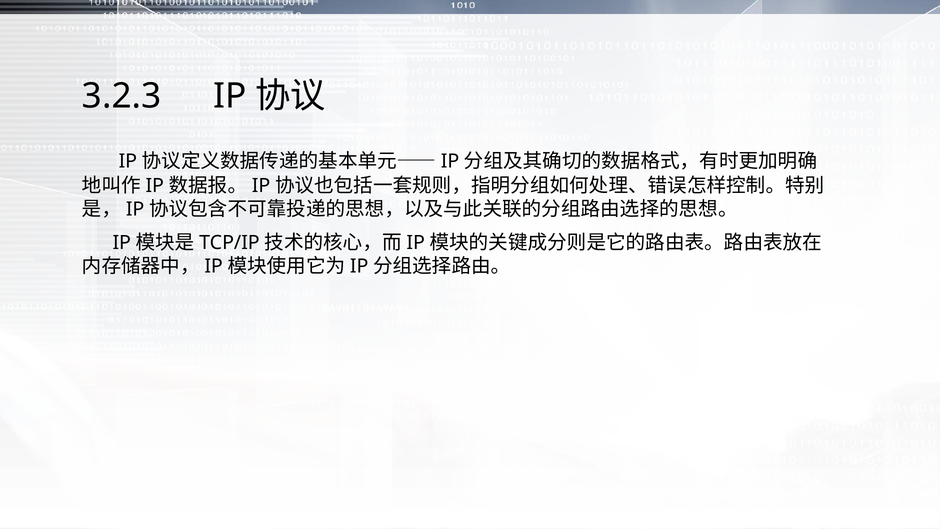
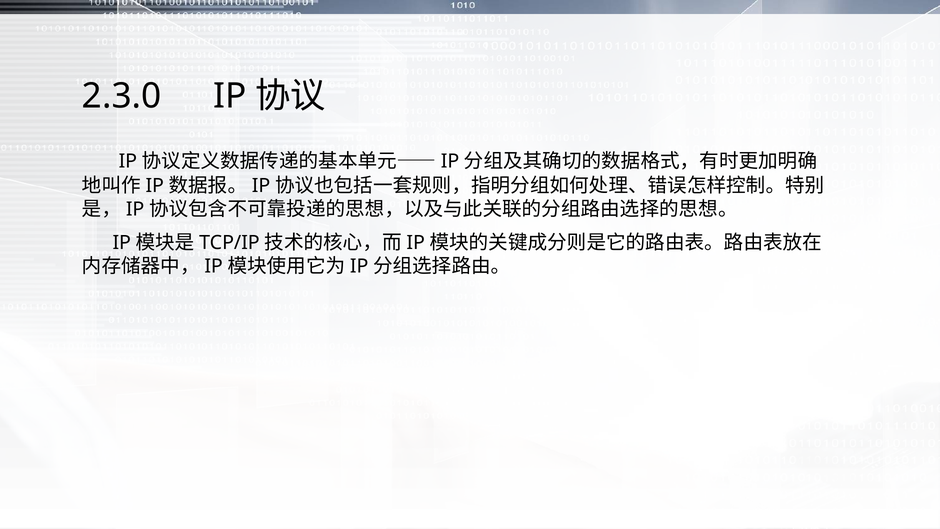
3.2.3: 3.2.3 -> 2.3.0 (122, 96)
